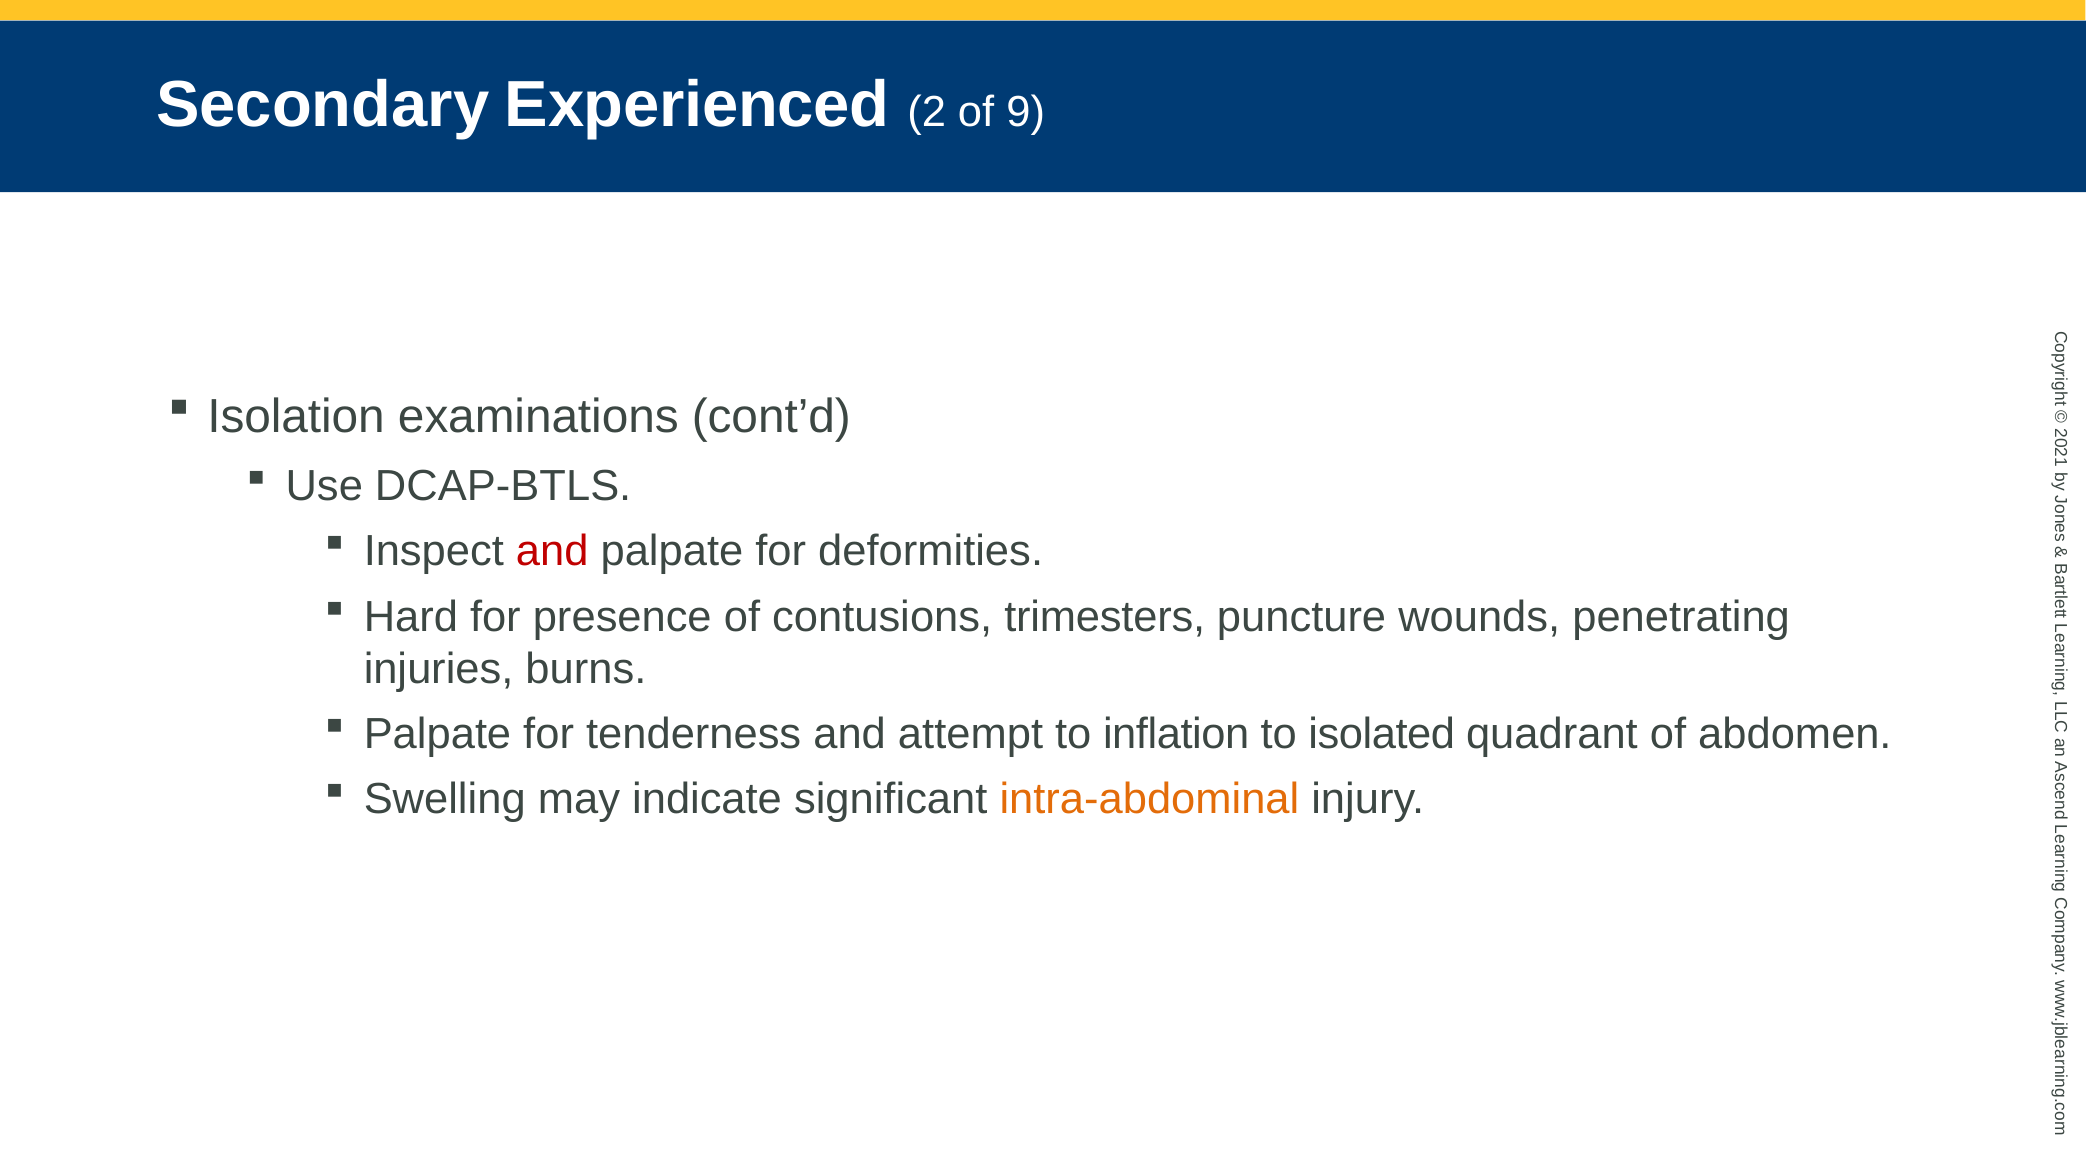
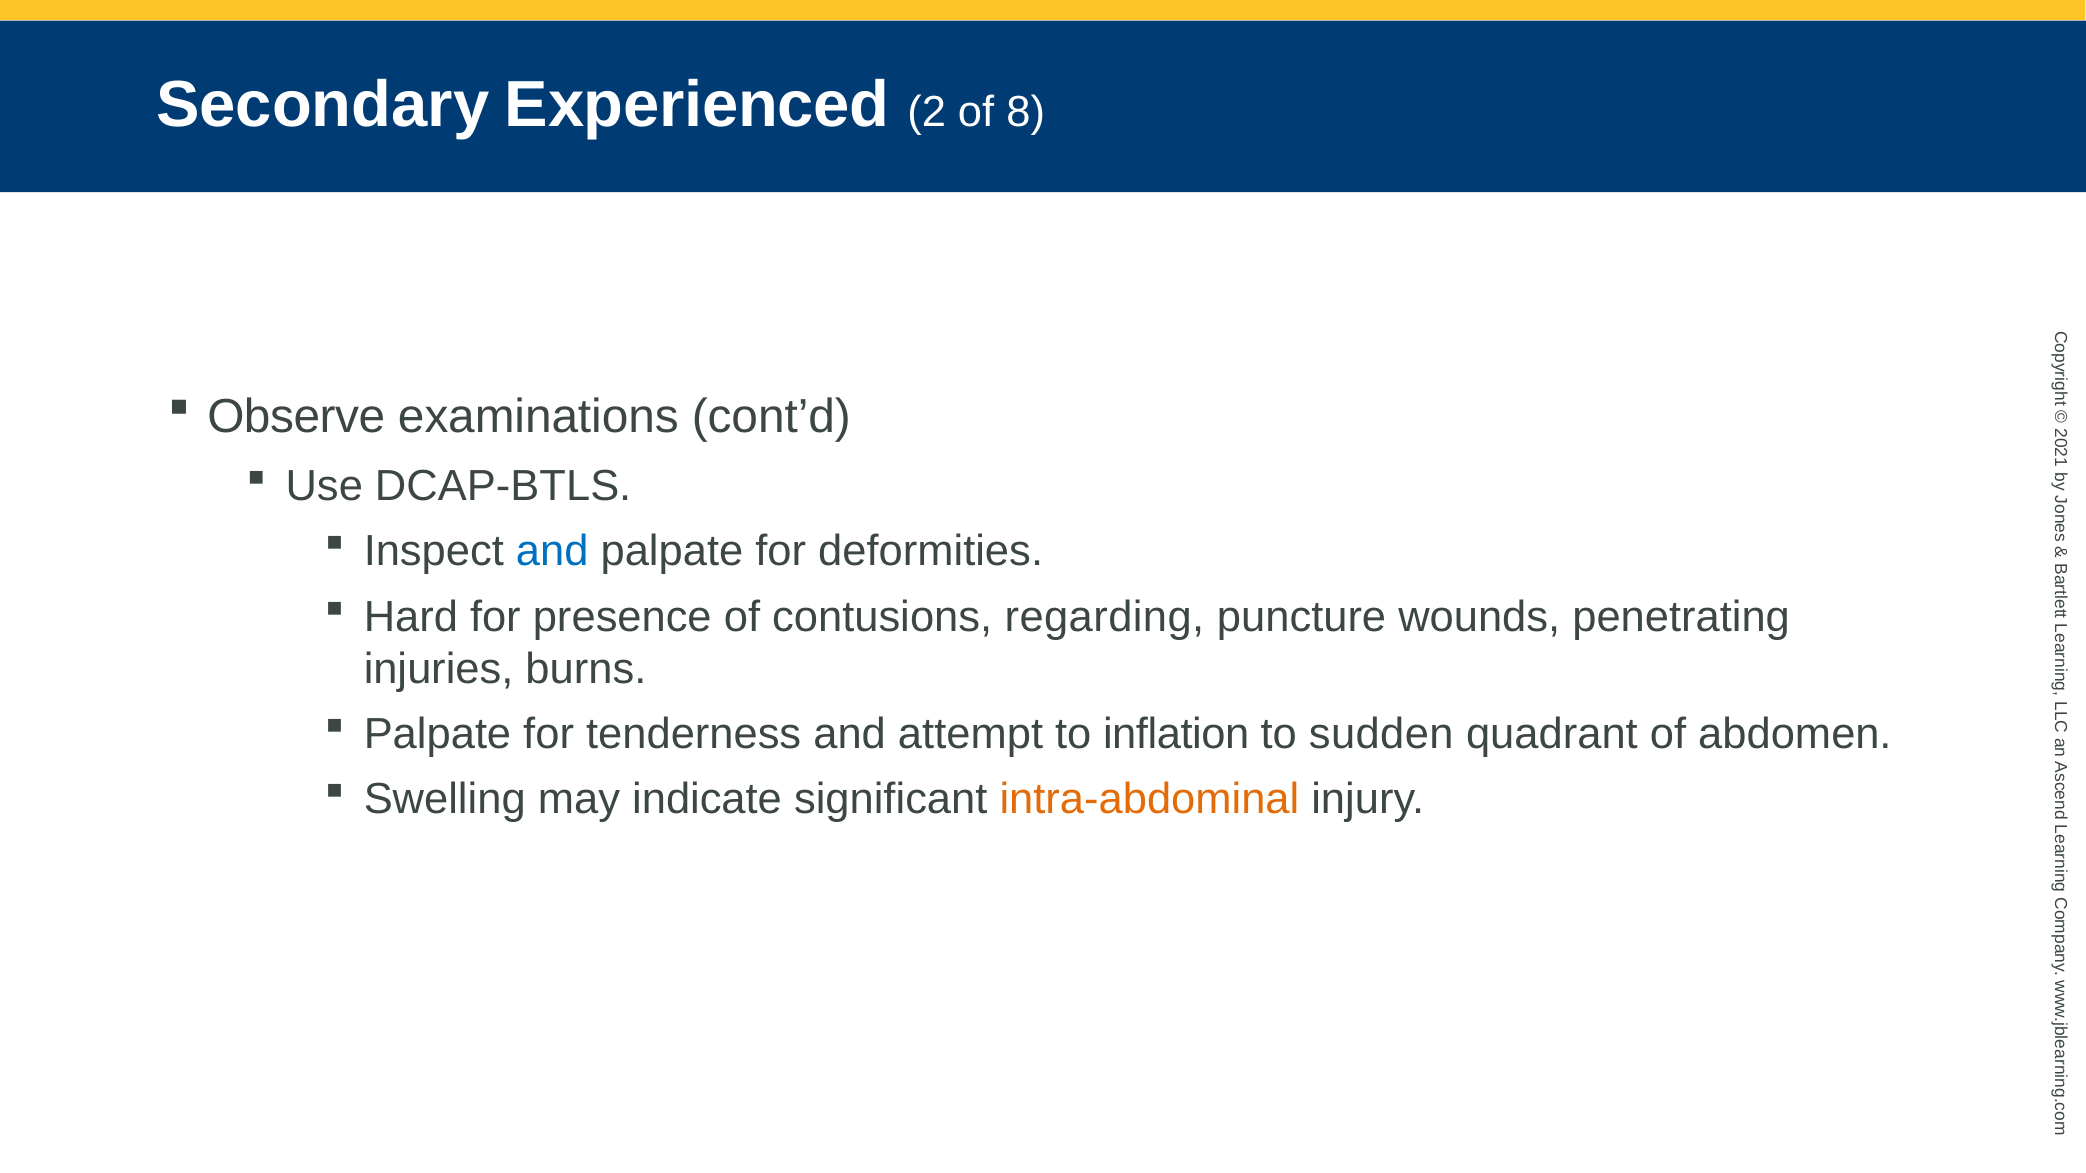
9: 9 -> 8 (1026, 112)
Isolation: Isolation -> Observe (296, 417)
and colour: red -> blue (552, 552)
trimesters: trimesters -> regarding (1104, 617)
isolated: isolated -> sudden (1381, 734)
